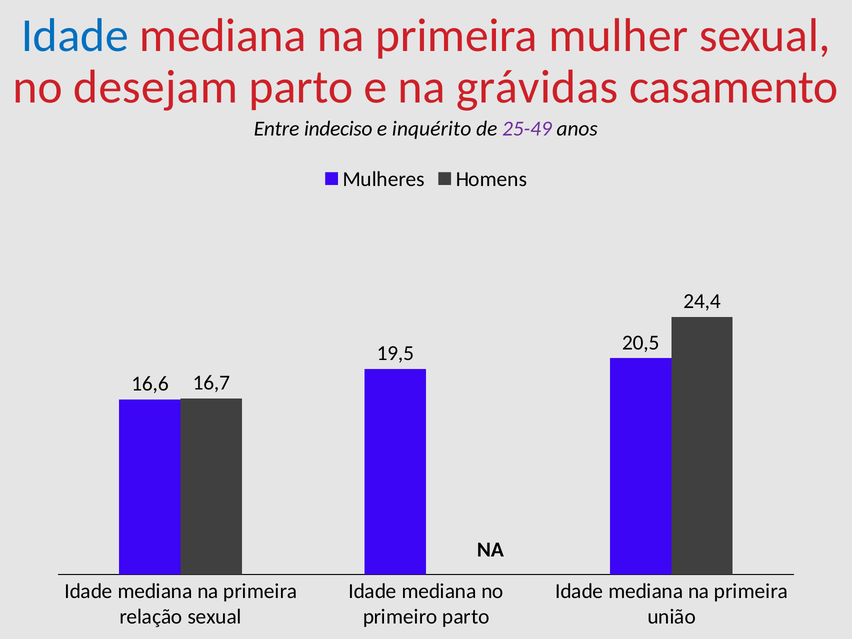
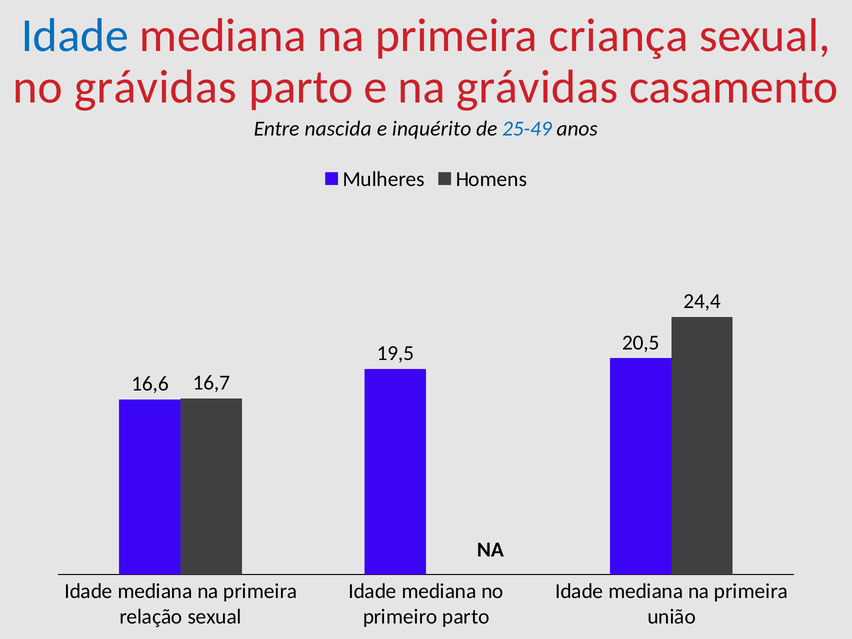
mulher: mulher -> criança (618, 36)
no desejam: desejam -> grávidas (156, 87)
indeciso: indeciso -> nascida (338, 129)
25-49 colour: purple -> blue (527, 129)
